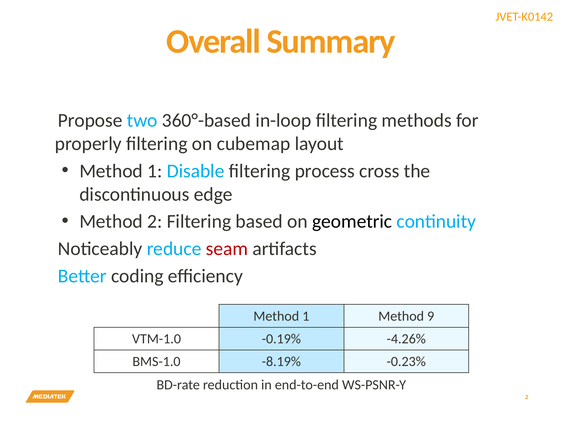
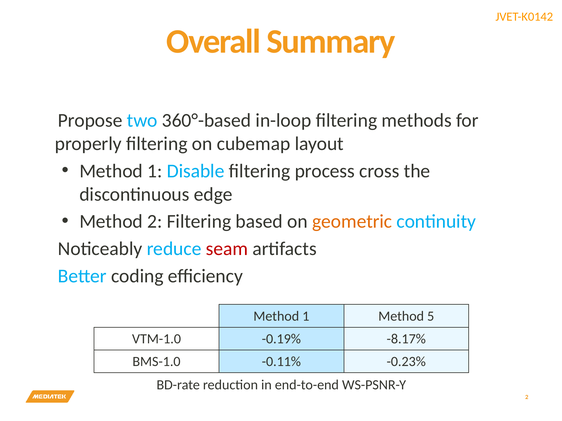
geometric colour: black -> orange (352, 222)
9: 9 -> 5 (431, 316)
-4.26%: -4.26% -> -8.17% (406, 339)
-8.19%: -8.19% -> -0.11% (281, 362)
